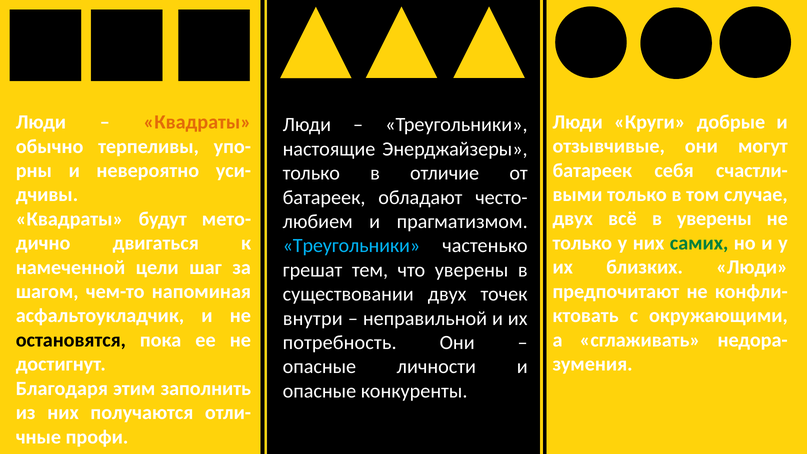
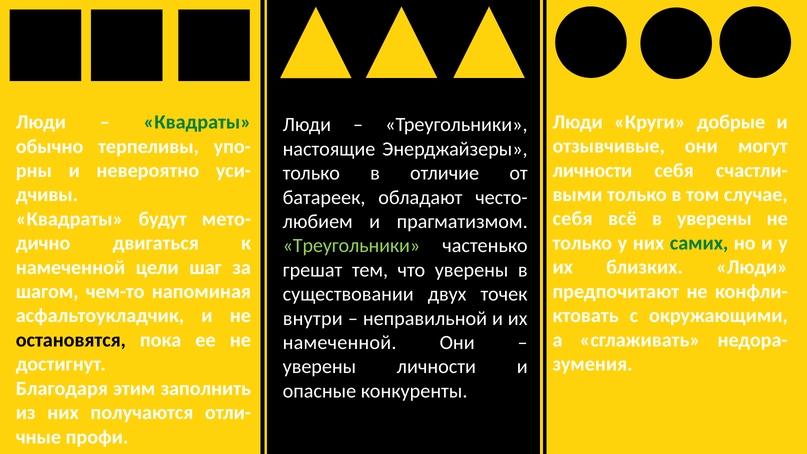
Квадраты colour: orange -> green (197, 122)
батареек: батареек -> личности (592, 170)
двух: двух -> себя (573, 219)
Треугольники colour: light blue -> light green (351, 246)
потребность: потребность -> намеченной (340, 343)
опасные: опасные -> уверены (319, 367)
